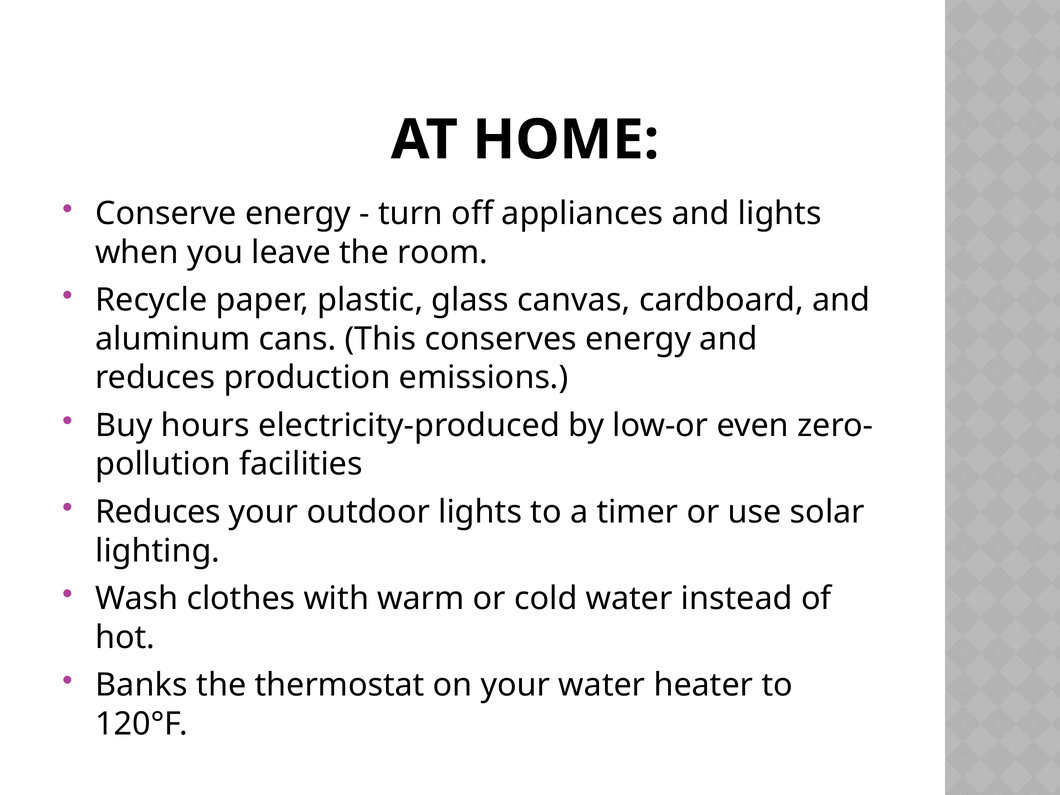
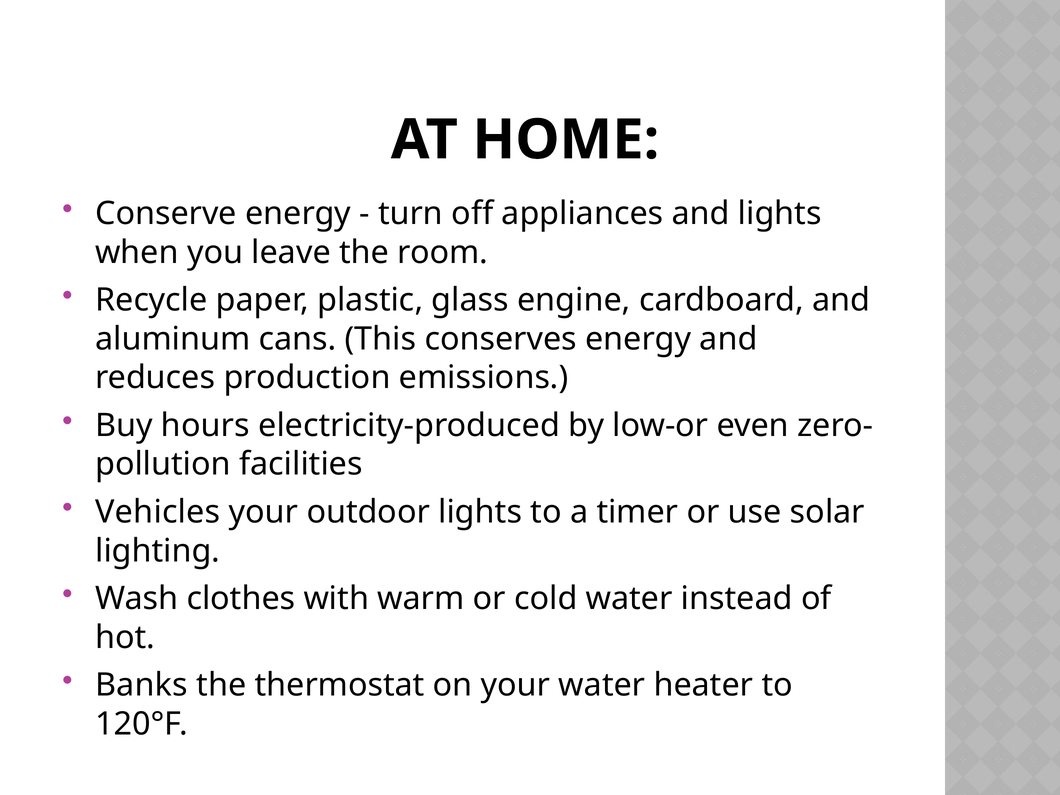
canvas: canvas -> engine (574, 300)
Reduces: Reduces -> Vehicles (158, 512)
